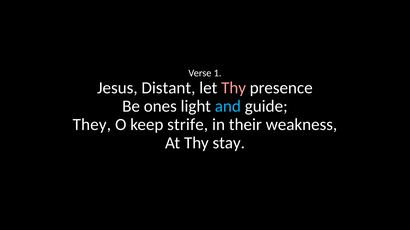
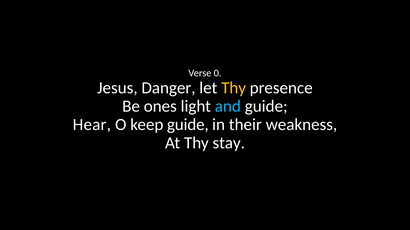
1: 1 -> 0 (218, 73)
Distant: Distant -> Danger (168, 88)
Thy colour: pink -> yellow (234, 88)
They: They -> Hear (92, 125)
keep strife: strife -> guide (188, 125)
